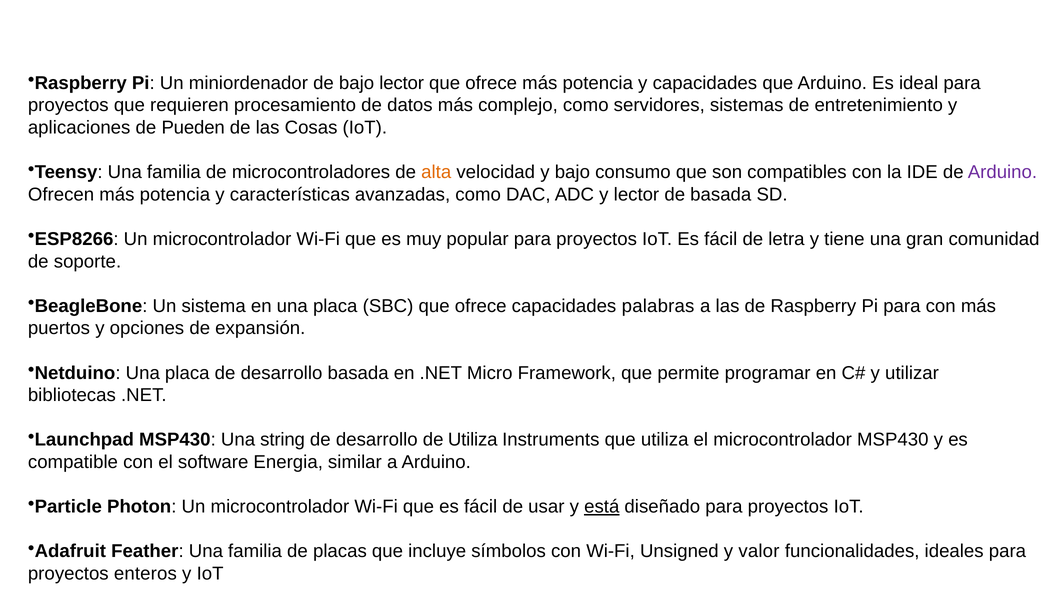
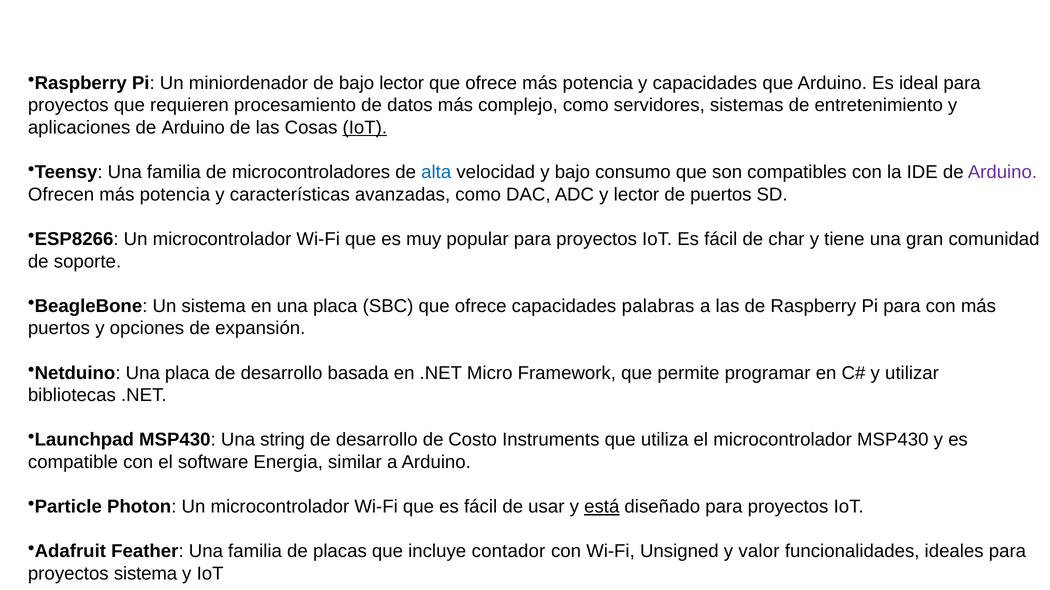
aplicaciones de Pueden: Pueden -> Arduino (193, 128)
IoT underline: none -> present (365, 128)
alta colour: orange -> blue (436, 172)
de basada: basada -> puertos (721, 195)
letra: letra -> char (786, 239)
de Utiliza: Utiliza -> Costo (473, 440)
símbolos: símbolos -> contador (508, 552)
proyectos enteros: enteros -> sistema (146, 574)
